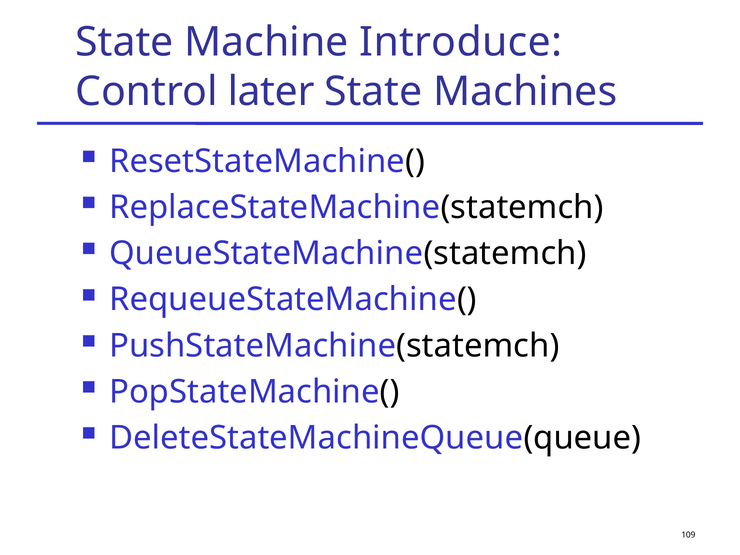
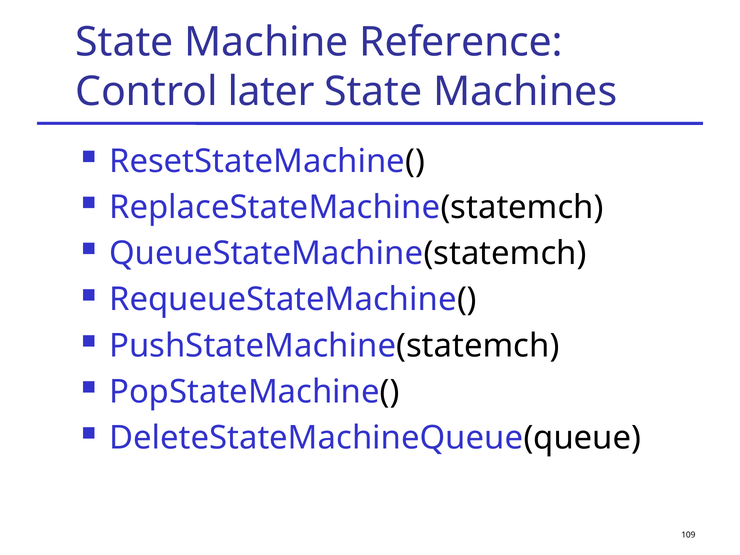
Introduce: Introduce -> Reference (461, 42)
